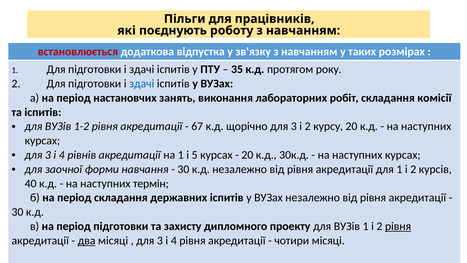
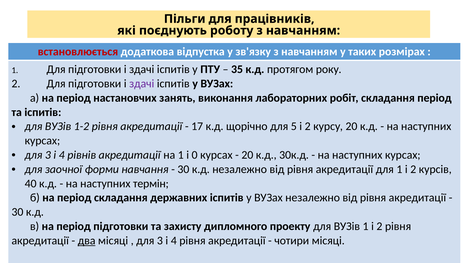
здачі colour: blue -> purple (142, 84)
складання комісії: комісії -> період (434, 98)
67: 67 -> 17 (197, 126)
щорічно для 3: 3 -> 5 (294, 126)
5: 5 -> 0 (195, 155)
рівня underline: present -> none (398, 226)
